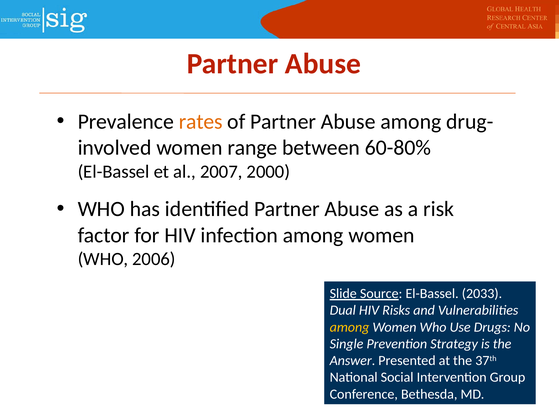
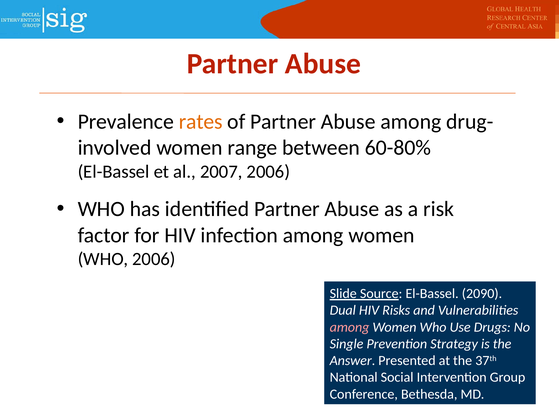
2007 2000: 2000 -> 2006 (268, 172)
2033: 2033 -> 2090 (482, 294)
among colour: yellow -> pink (350, 327)
